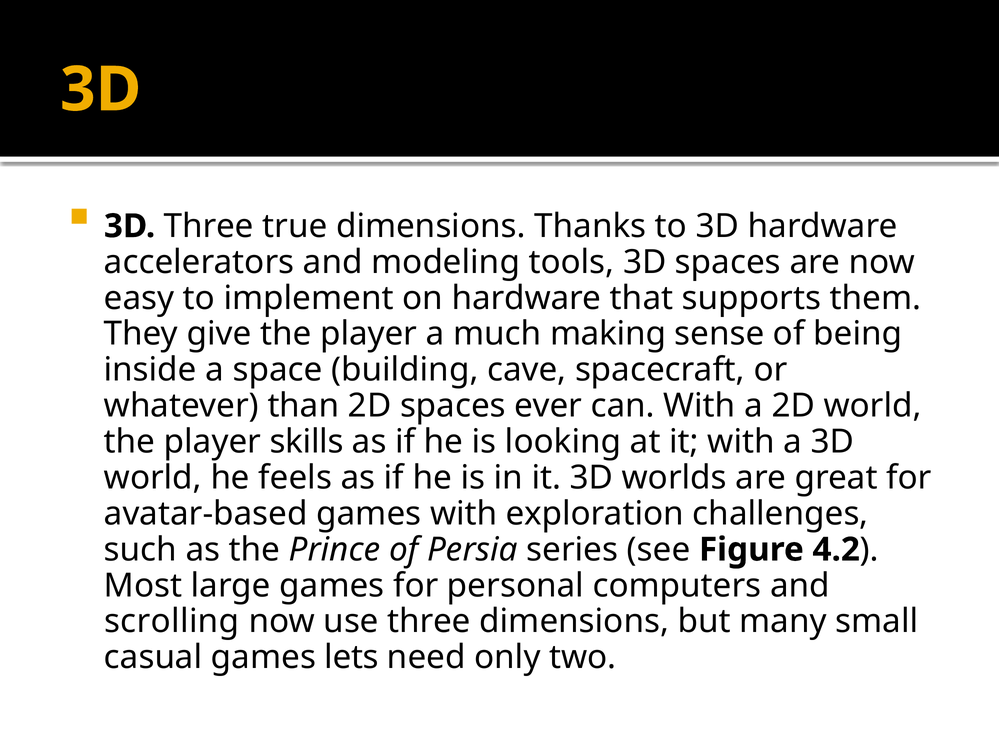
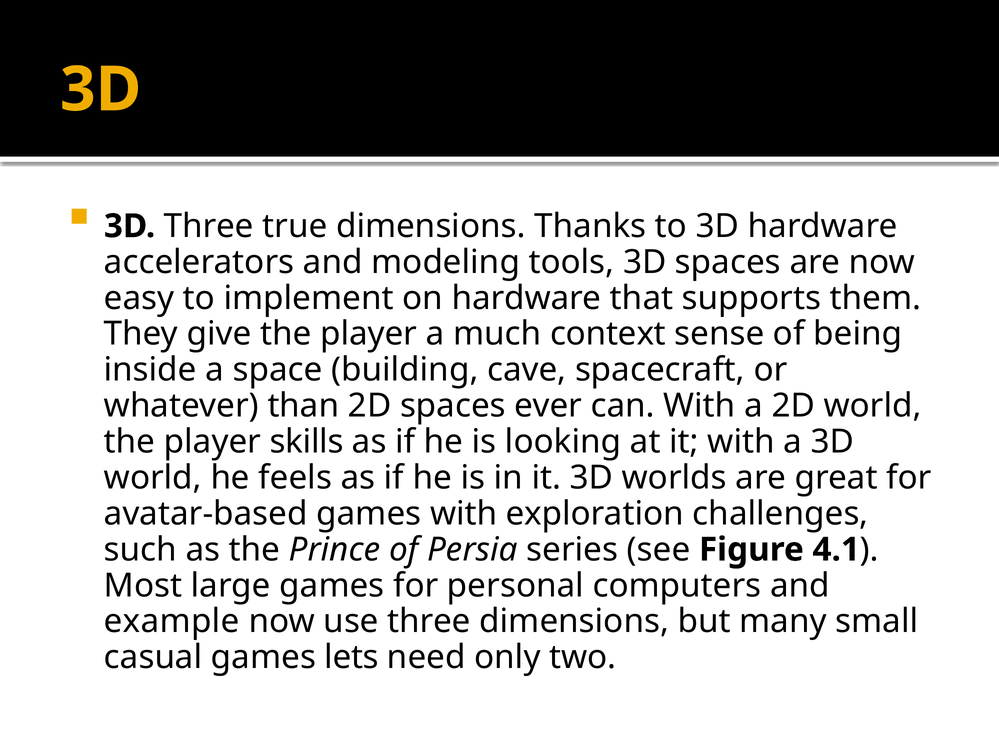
making: making -> context (608, 334)
4.2: 4.2 -> 4.1 (836, 550)
scrolling: scrolling -> example (172, 622)
